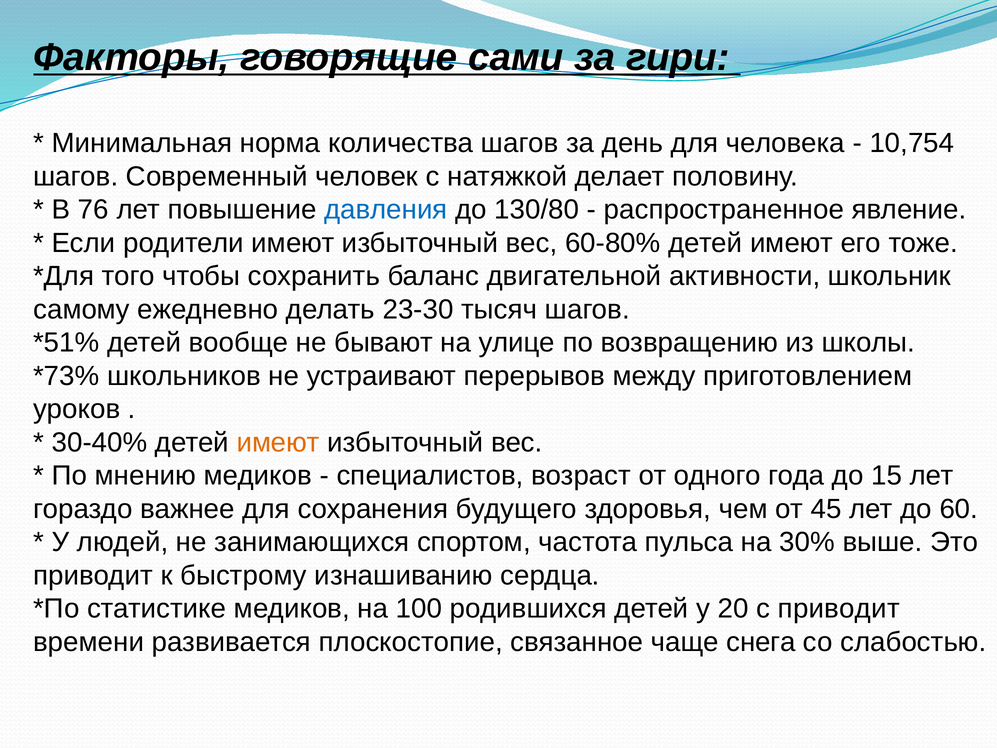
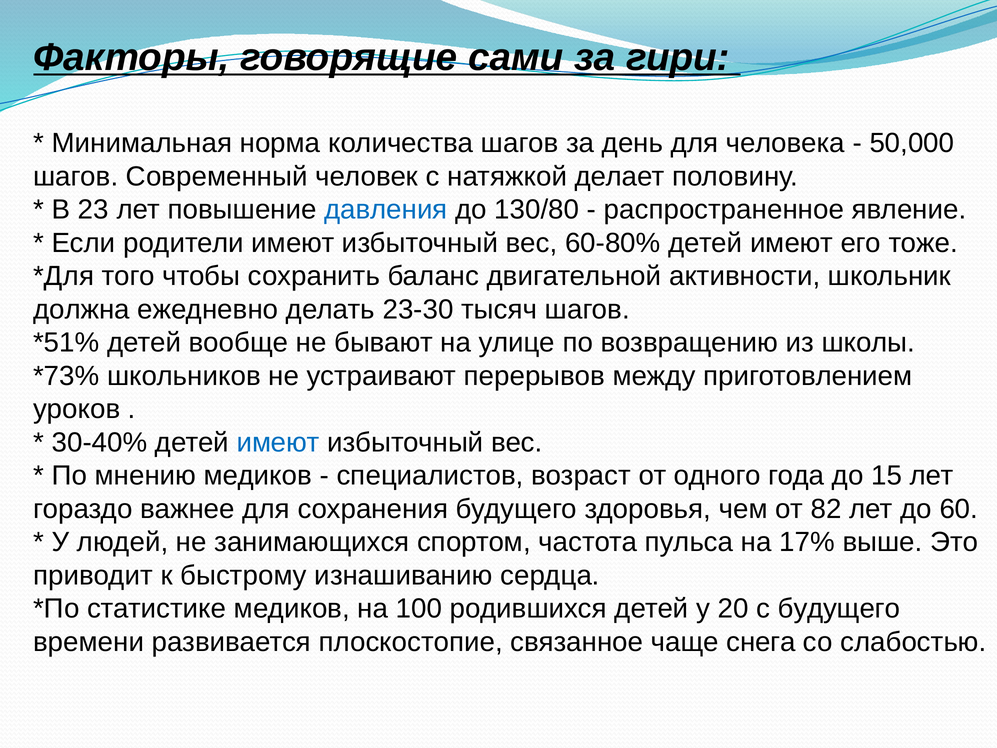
10,754: 10,754 -> 50,000 (912, 143)
76: 76 -> 23 (93, 210)
самому: самому -> должна (82, 309)
имеют colour: orange -> blue (278, 442)
45: 45 -> 82 (826, 509)
30%: 30% -> 17% (807, 542)
с приводит: приводит -> будущего (839, 609)
